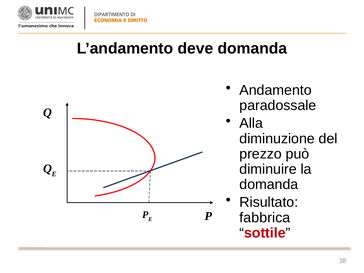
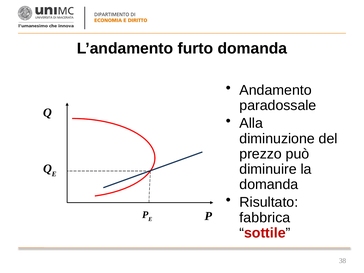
deve: deve -> furto (195, 49)
